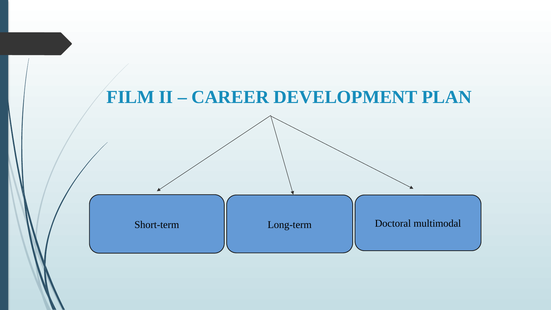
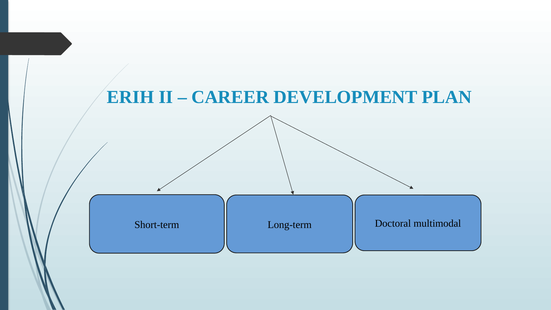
FILM: FILM -> ERIH (130, 97)
